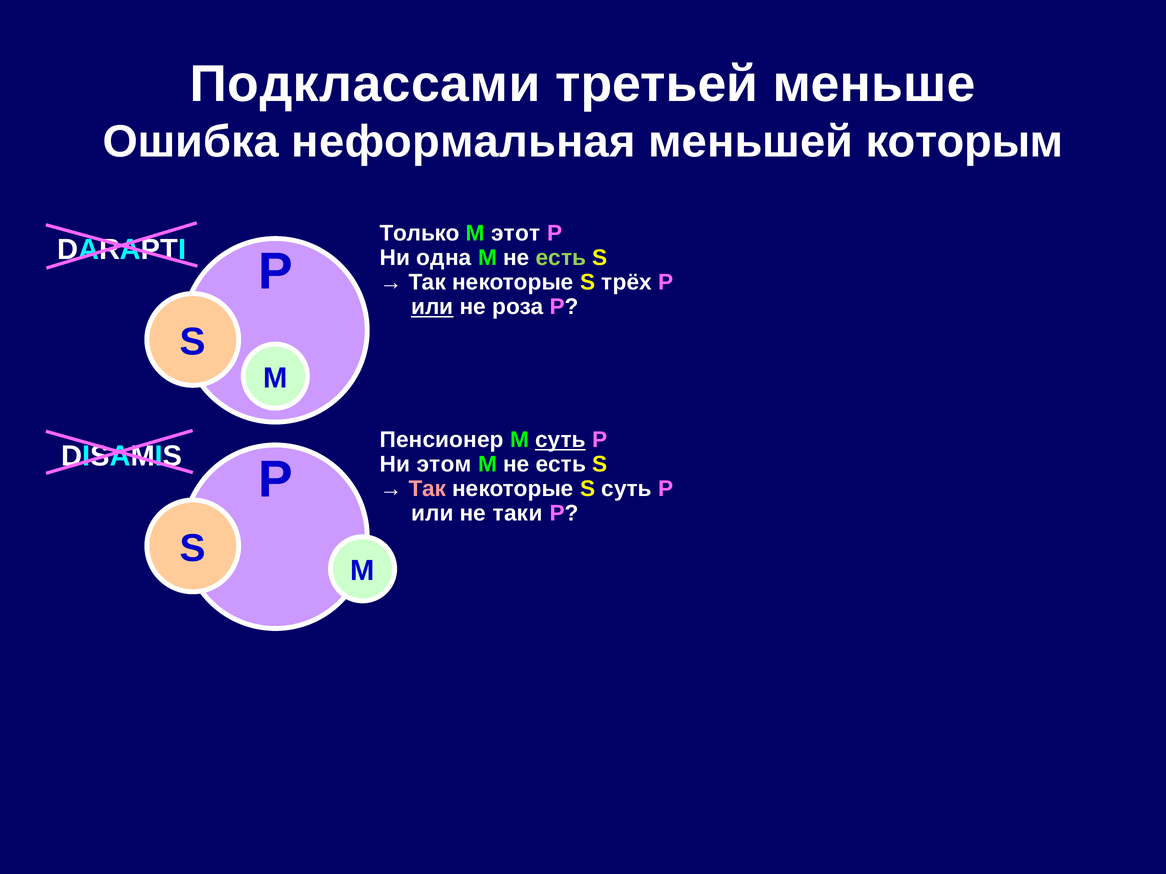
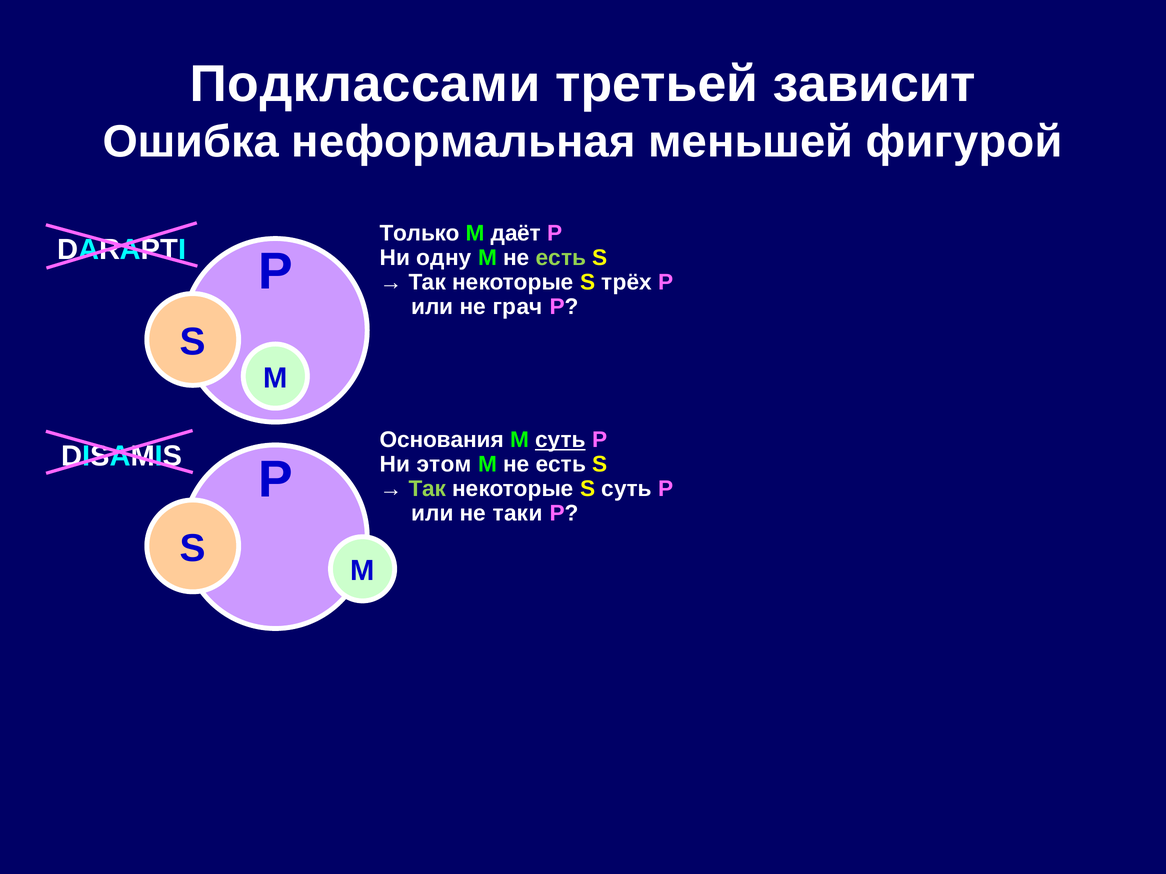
меньше: меньше -> зависит (874, 84)
которым: которым -> фигурой (964, 142)
этот: этот -> даёт (516, 234)
одна: одна -> одну (444, 258)
или underline: present -> none (432, 307)
роза: роза -> грач (518, 307)
Пенсионер: Пенсионер -> Основания (442, 440)
Так colour: pink -> light green (427, 489)
